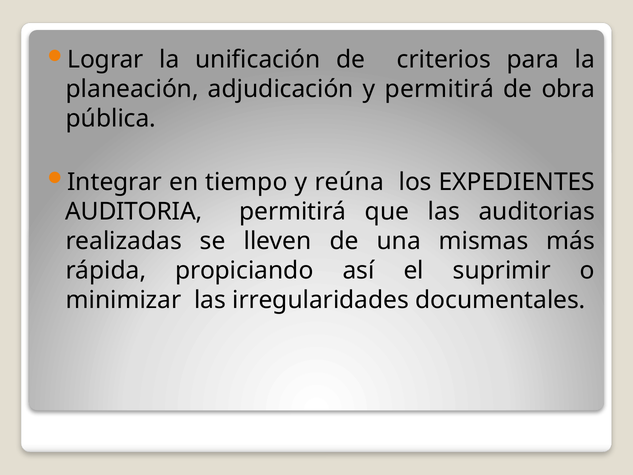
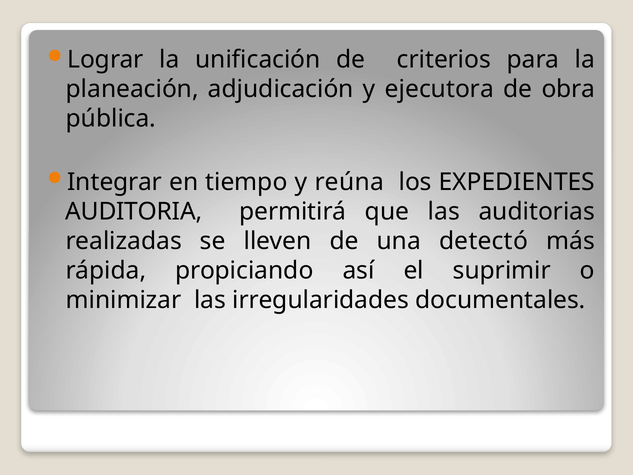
y permitirá: permitirá -> ejecutora (439, 89)
mismas: mismas -> detectó (484, 241)
